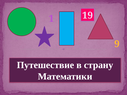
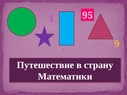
19: 19 -> 95 (87, 15)
